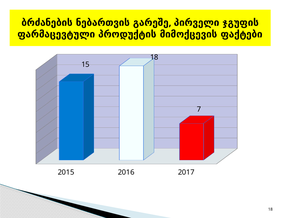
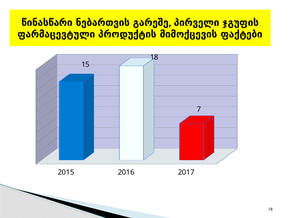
ბრძანების: ბრძანების -> წინასწარი (47, 23)
